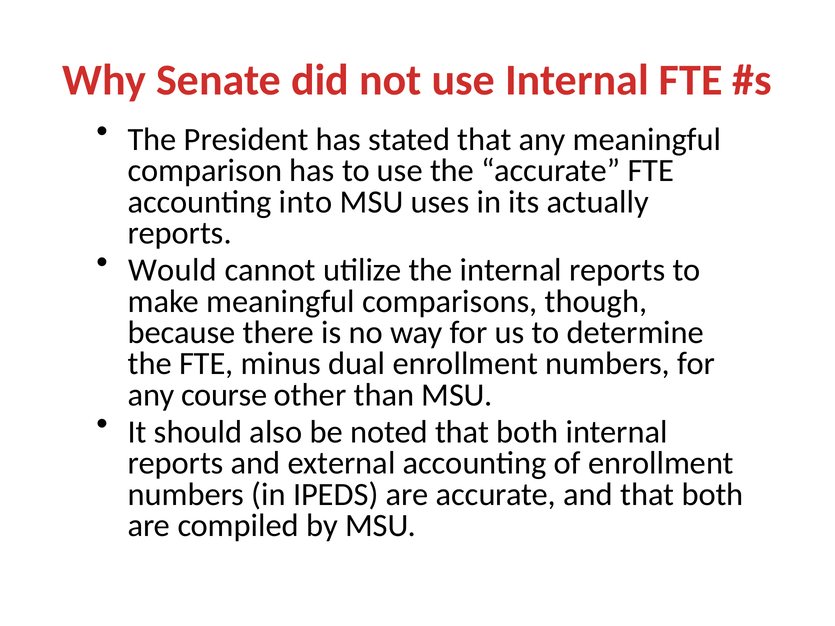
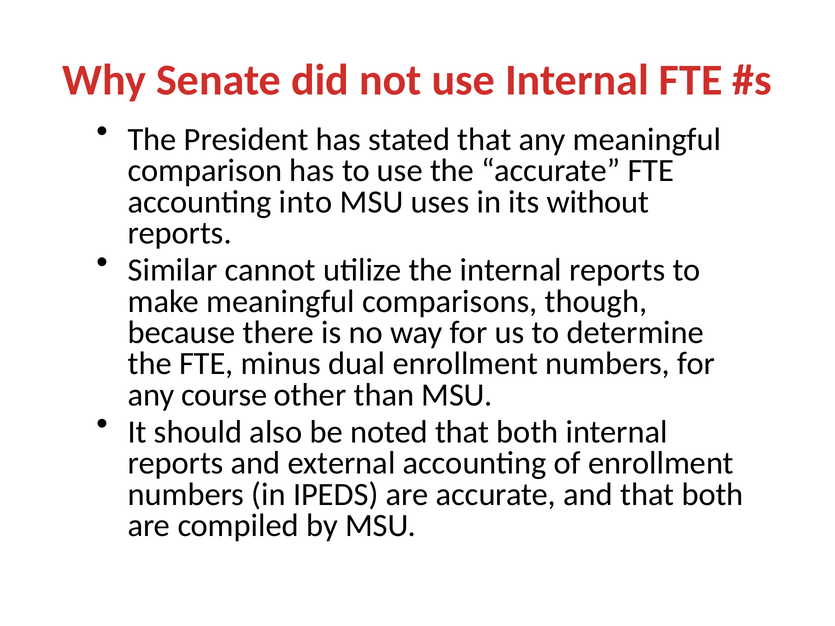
actually: actually -> without (598, 202)
Would: Would -> Similar (173, 270)
